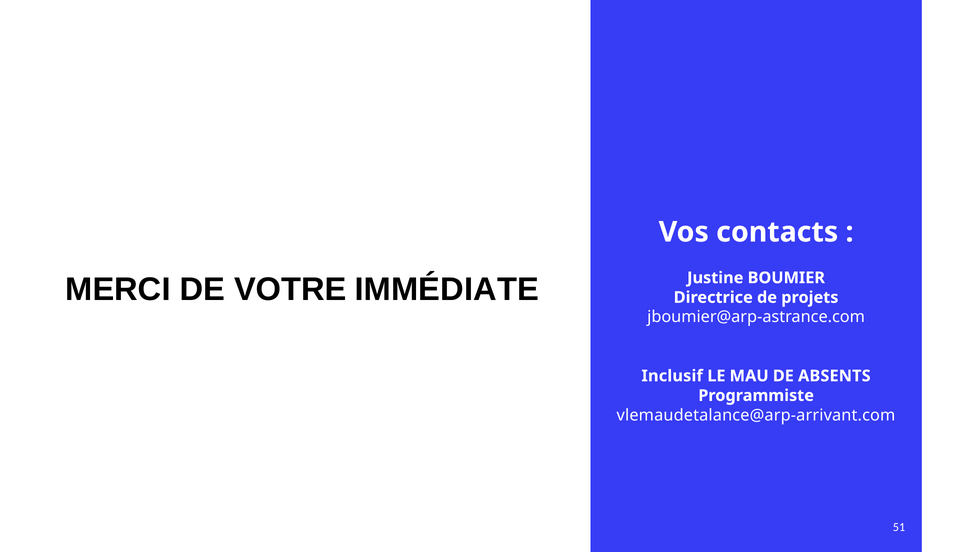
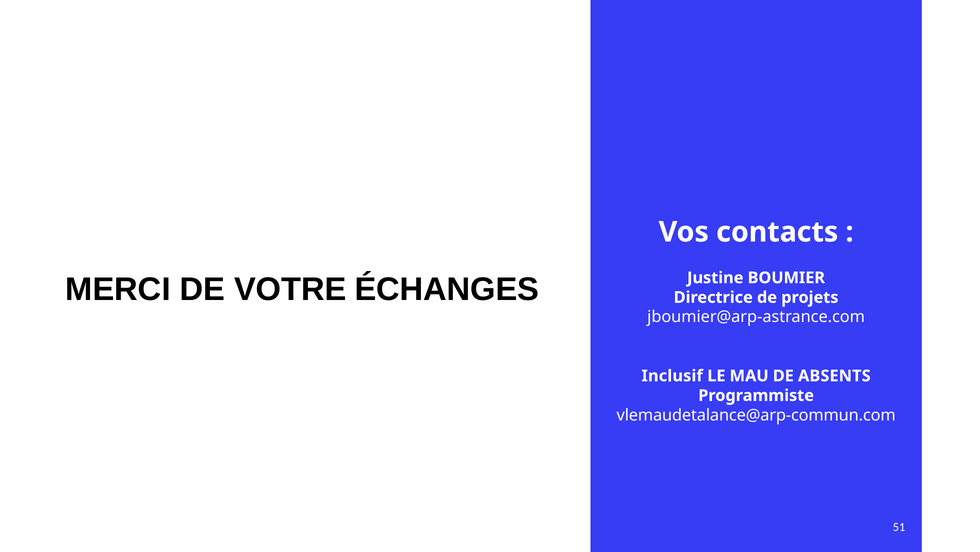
IMMÉDIATE: IMMÉDIATE -> ÉCHANGES (447, 289)
vlemaudetalance@arp-arrivant.com: vlemaudetalance@arp-arrivant.com -> vlemaudetalance@arp-commun.com (756, 415)
